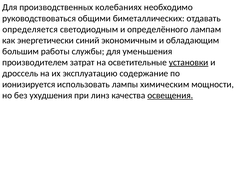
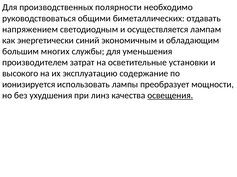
колебаниях: колебаниях -> полярности (119, 7)
определяется: определяется -> напряжением (30, 29)
определённого: определённого -> осуществляется (158, 29)
работы: работы -> многих (55, 52)
установки underline: present -> none (189, 63)
дроссель: дроссель -> высокого (20, 74)
химическим: химическим -> преобразует (165, 85)
